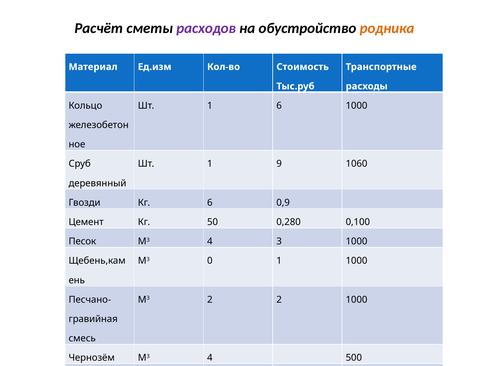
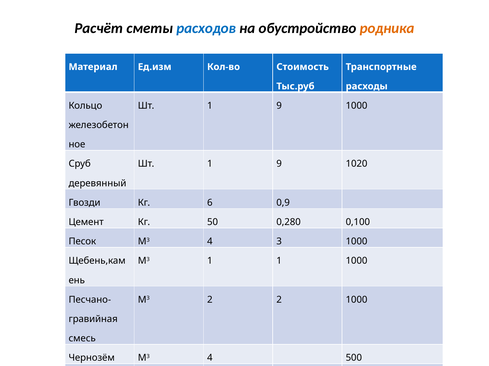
расходов colour: purple -> blue (206, 28)
6: 6 -> 9 (279, 106)
1060: 1060 -> 1020 (357, 164)
М3 0: 0 -> 1 (210, 261)
